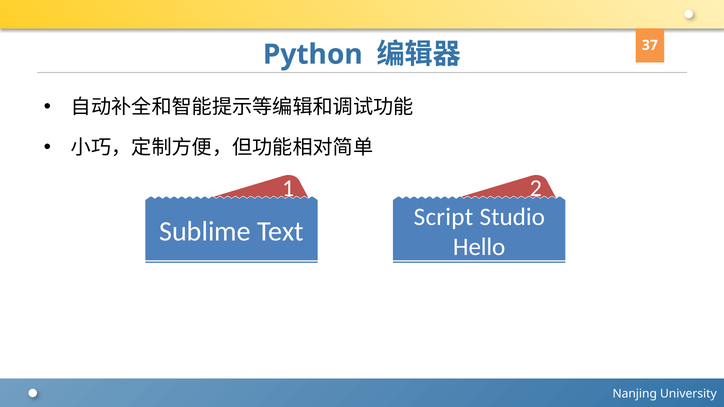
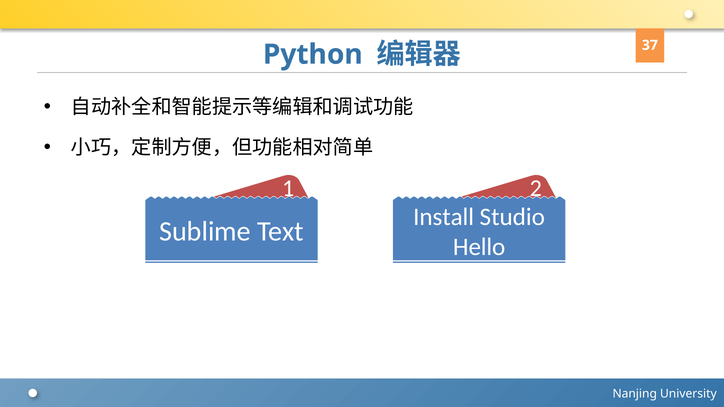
Script: Script -> Install (444, 217)
